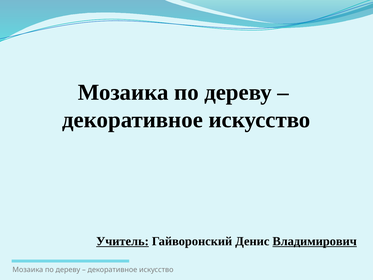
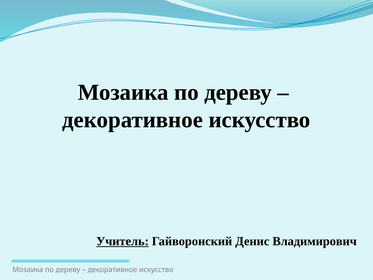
Владимирович underline: present -> none (315, 241)
